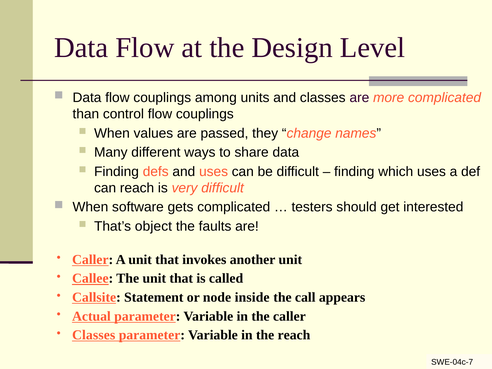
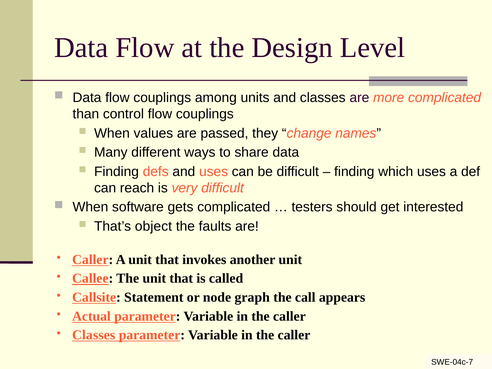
inside: inside -> graph (252, 297)
reach: reach -> caller (294, 335)
